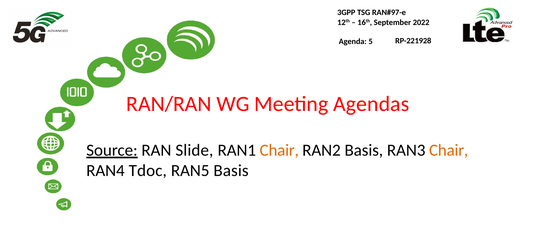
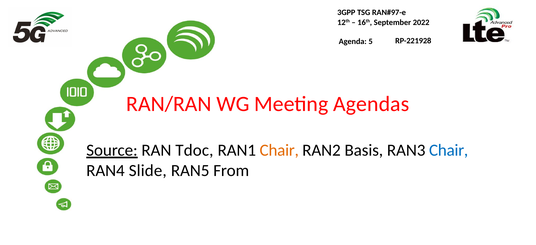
Slide: Slide -> Tdoc (194, 150)
Chair colour: orange -> blue (449, 150)
Tdoc: Tdoc -> Slide (148, 171)
RAN5 Basis: Basis -> From (231, 171)
